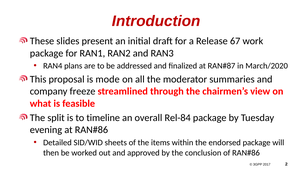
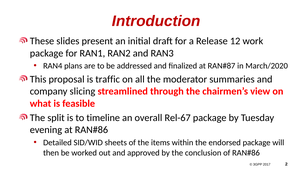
67: 67 -> 12 (235, 41)
mode: mode -> traffic (108, 79)
freeze: freeze -> slicing (82, 91)
Rel-84: Rel-84 -> Rel-67 (178, 118)
